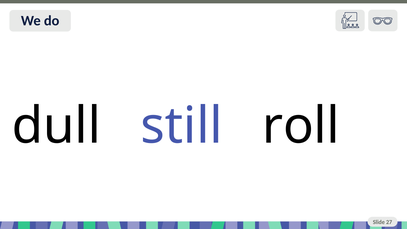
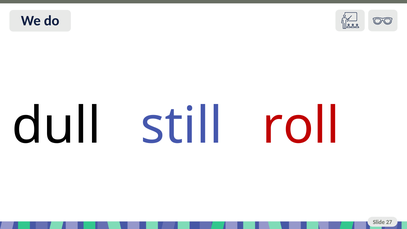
roll colour: black -> red (301, 126)
